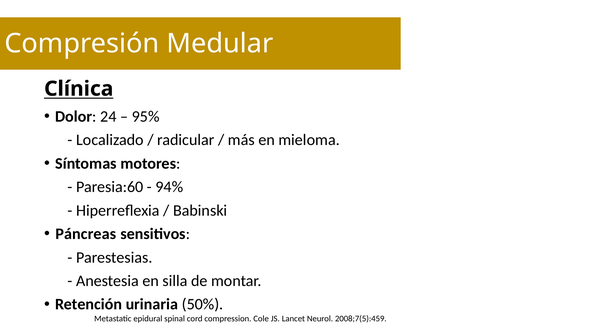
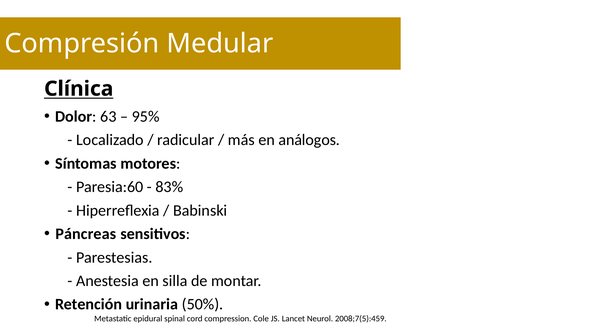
24: 24 -> 63 (108, 117)
mieloma: mieloma -> análogos (309, 140)
94%: 94% -> 83% (169, 187)
